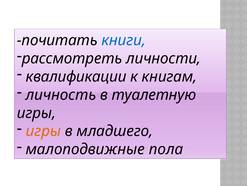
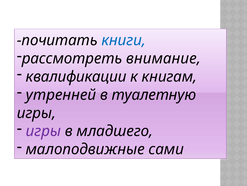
личности: личности -> внимание (163, 58)
личность: личность -> утренней (61, 94)
игры colour: orange -> purple (43, 131)
пола: пола -> сами (166, 149)
